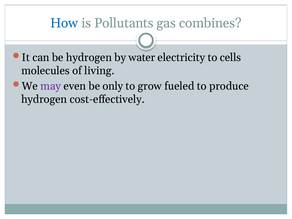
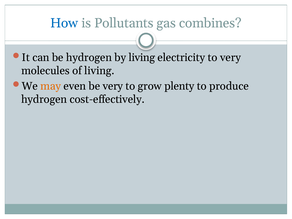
by water: water -> living (142, 58)
to cells: cells -> very (230, 58)
may colour: purple -> orange (51, 86)
be only: only -> very (113, 86)
fueled: fueled -> plenty (179, 86)
